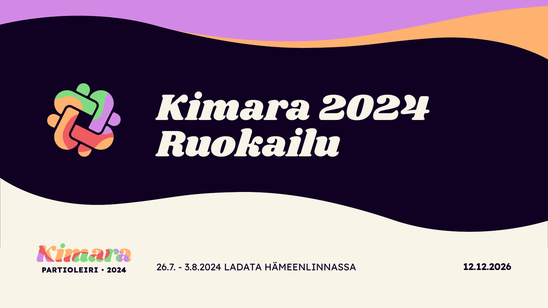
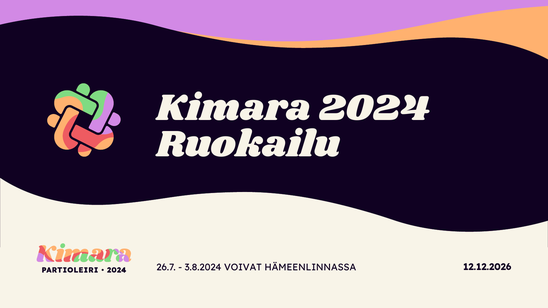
LADATA: LADATA -> VOIVAT (243, 268)
